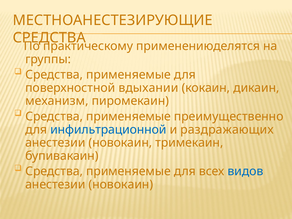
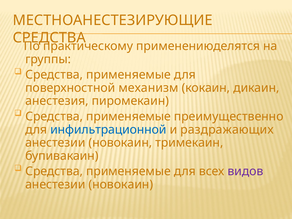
вдыхании: вдыхании -> механизм (148, 88)
механизм: механизм -> анестезия (57, 101)
видов colour: blue -> purple (245, 171)
